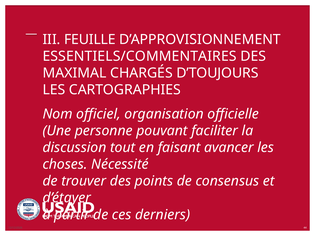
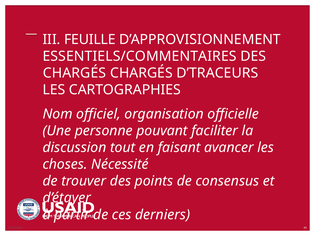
MAXIMAL: MAXIMAL -> CHARGÉS (74, 73)
D’TOUJOURS: D’TOUJOURS -> D’TRACEURS (217, 73)
